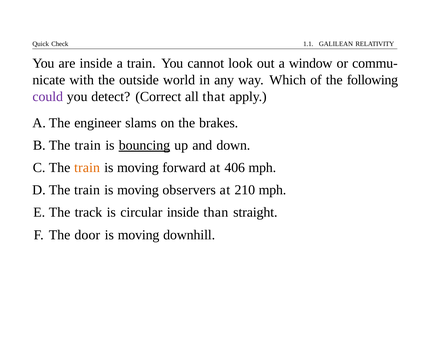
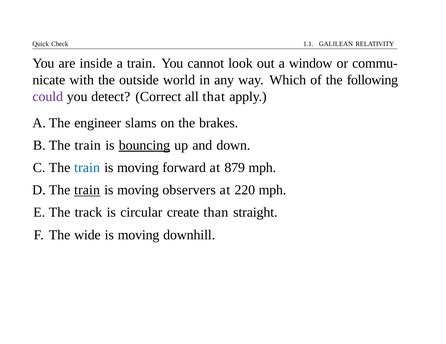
train colour: orange -> blue (87, 168)
406: 406 -> 879 (235, 168)
train underline: none -> present (87, 190)
210: 210 -> 220 (245, 190)
circular inside: inside -> create (183, 213)
door: door -> wide (87, 235)
